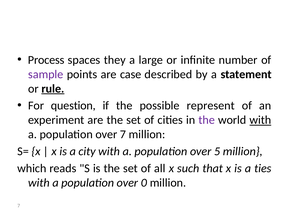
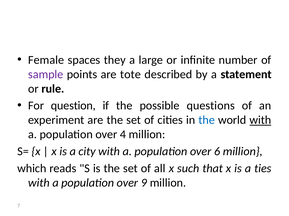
Process: Process -> Female (46, 60)
case: case -> tote (130, 75)
rule underline: present -> none (53, 89)
represent: represent -> questions (211, 106)
the colour: purple -> blue (207, 120)
over 7: 7 -> 4 (123, 135)
5: 5 -> 6 (217, 152)
0: 0 -> 9 (144, 183)
